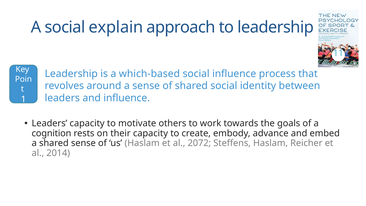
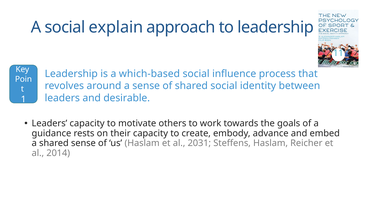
and influence: influence -> desirable (127, 98)
cognition: cognition -> guidance (51, 133)
2072: 2072 -> 2031 (199, 143)
